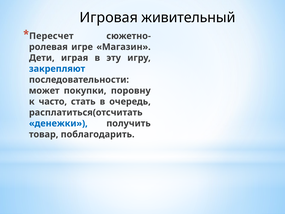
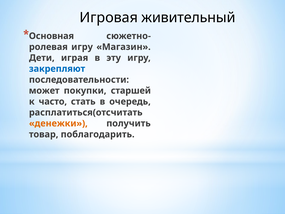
Пересчет: Пересчет -> Основная (51, 36)
игре: игре -> игру (82, 47)
поровну: поровну -> старшей (131, 91)
денежки colour: blue -> orange (58, 123)
